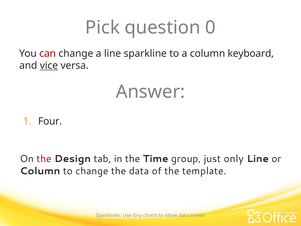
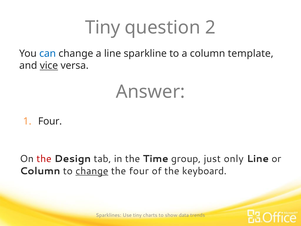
Pick: Pick -> Tiny (103, 28)
0: 0 -> 2 (210, 28)
can colour: red -> blue (48, 54)
keyboard: keyboard -> template (251, 54)
change underline: none -> present (92, 171)
the data: data -> four (139, 171)
template: template -> keyboard (204, 171)
